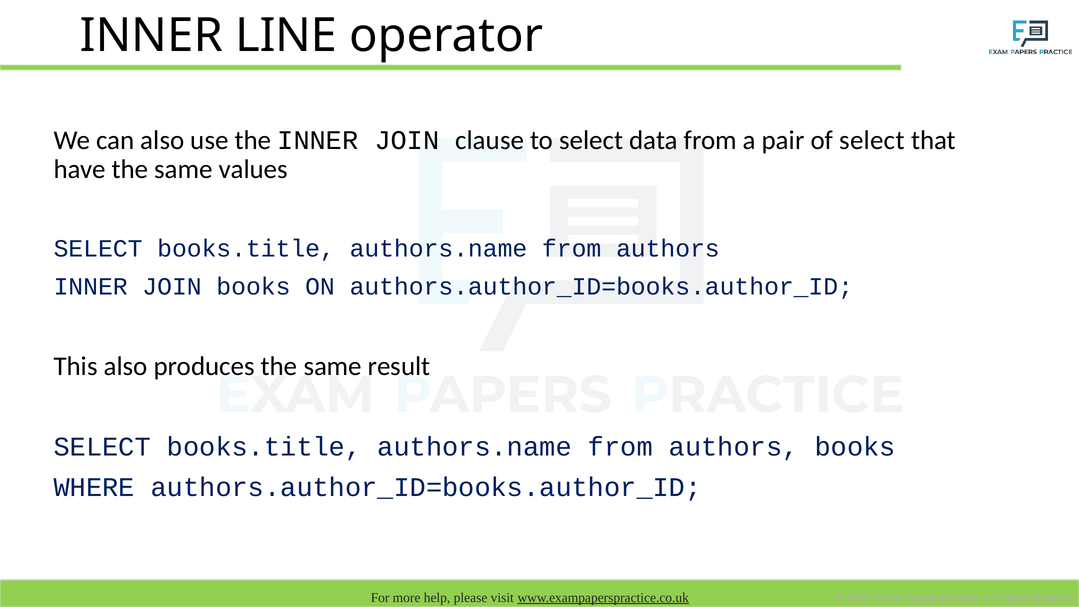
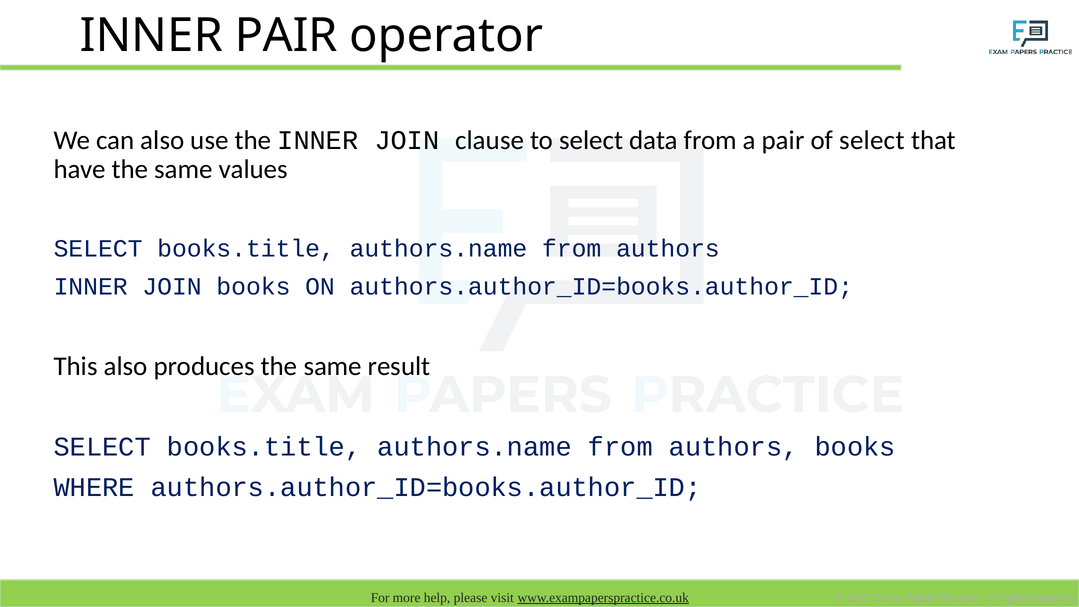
INNER LINE: LINE -> PAIR (286, 36)
